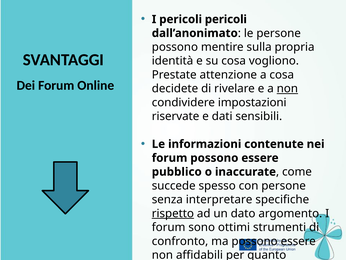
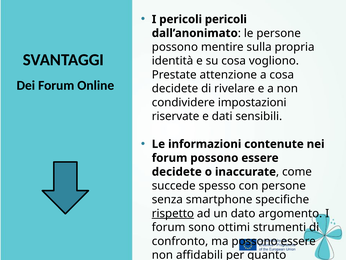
non underline: present -> none (287, 88)
pubblico: pubblico -> decidete (177, 172)
interpretare: interpretare -> smartphone (219, 199)
